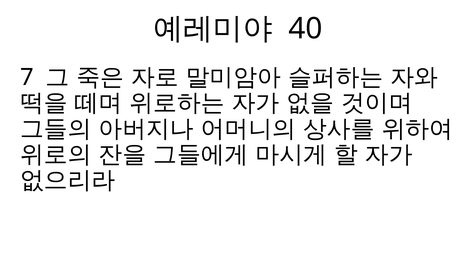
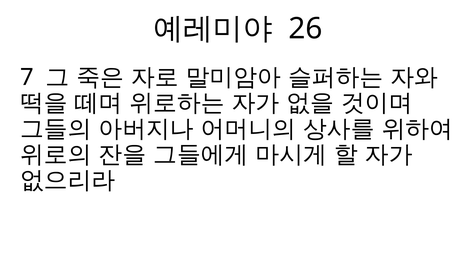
40: 40 -> 26 (305, 29)
